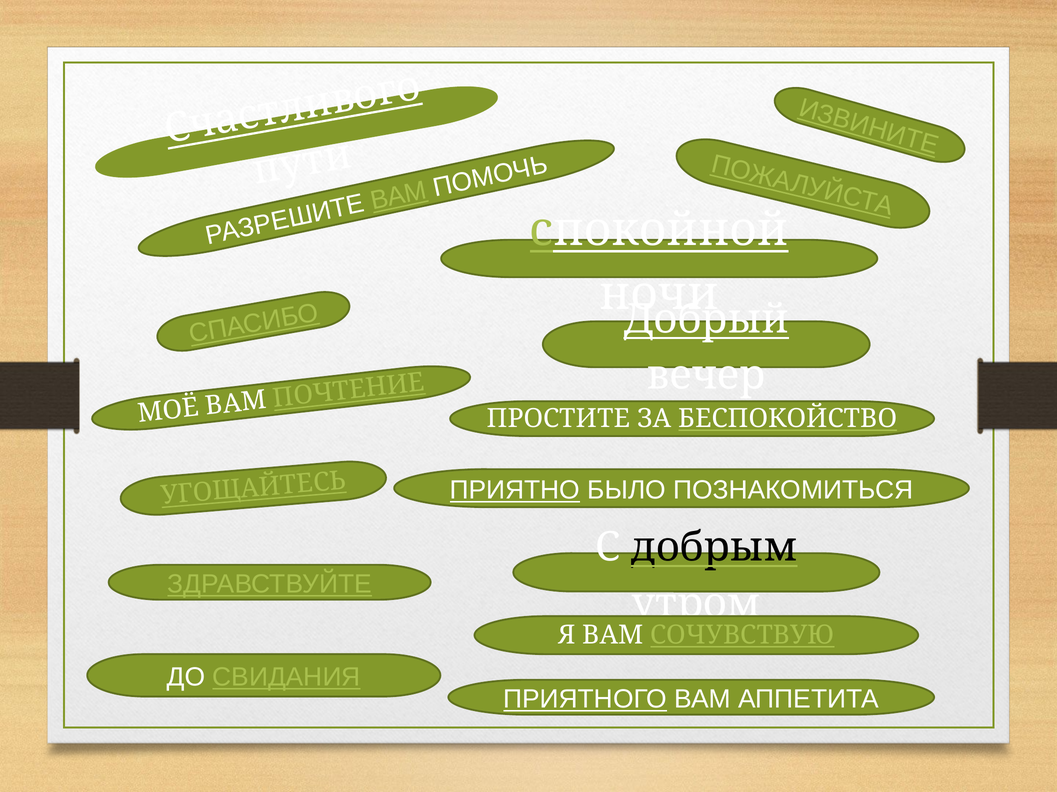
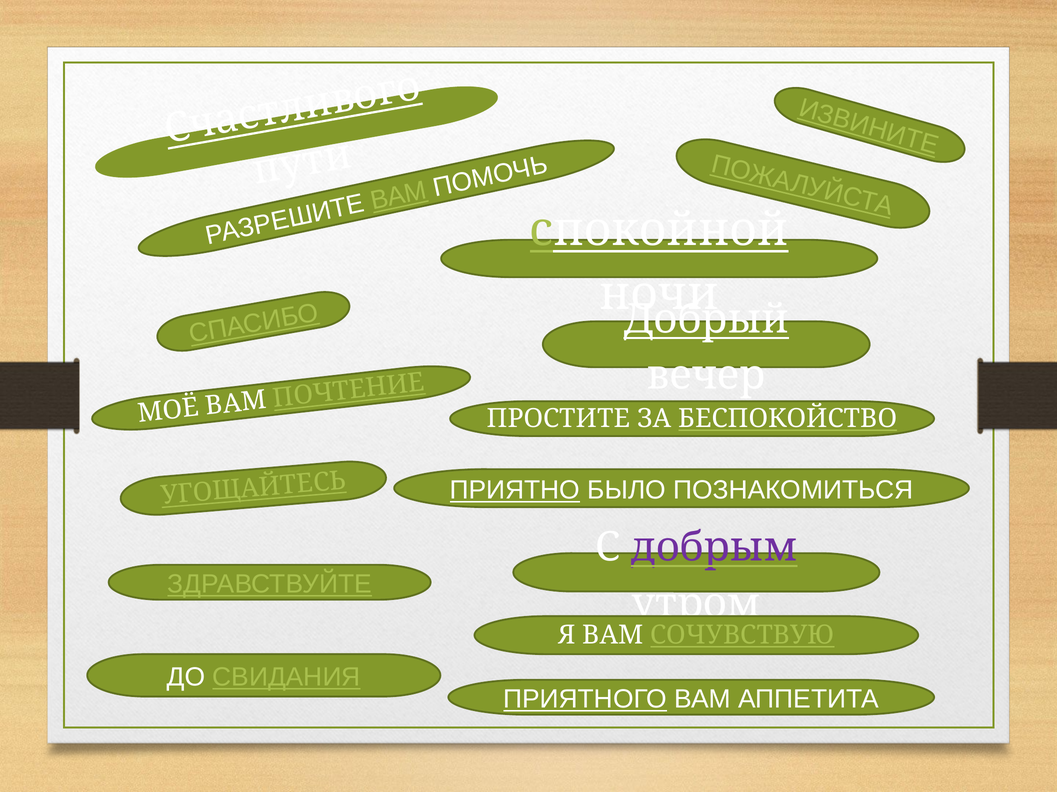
добрым colour: black -> purple (714, 548)
